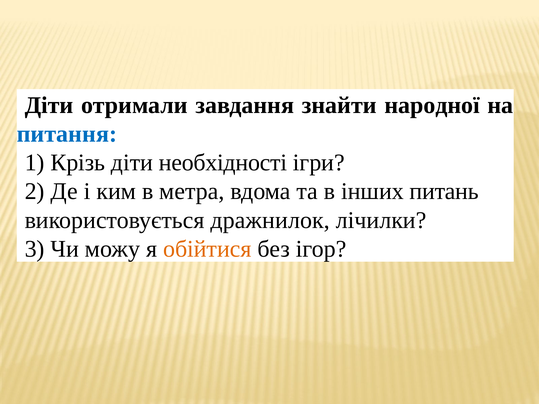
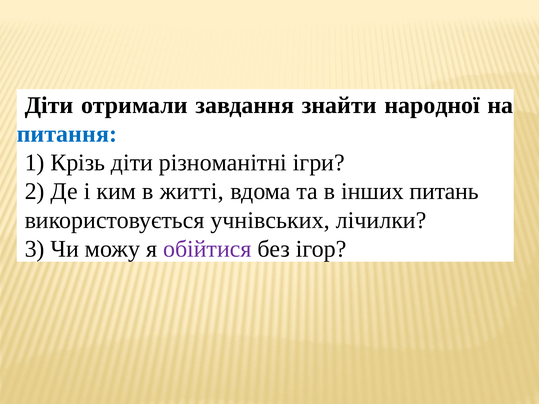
необхідності: необхідності -> різноманітні (223, 163)
метра: метра -> житті (192, 192)
дражнилок: дражнилок -> учнівських (270, 220)
обійтися colour: orange -> purple (207, 249)
